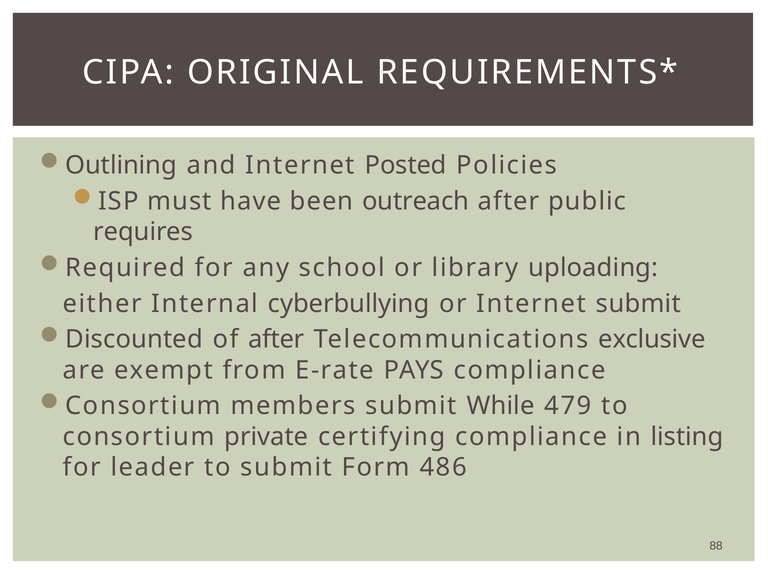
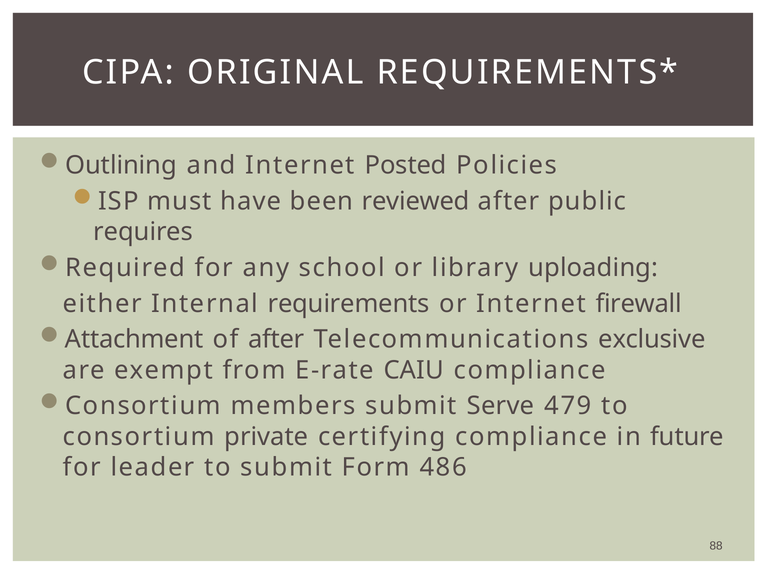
outreach: outreach -> reviewed (416, 201)
cyberbullying: cyberbullying -> requirements (349, 304)
Internet submit: submit -> firewall (639, 304)
Discounted: Discounted -> Attachment (134, 339)
PAYS: PAYS -> CAIU (414, 370)
While: While -> Serve (501, 406)
listing: listing -> future (687, 437)
